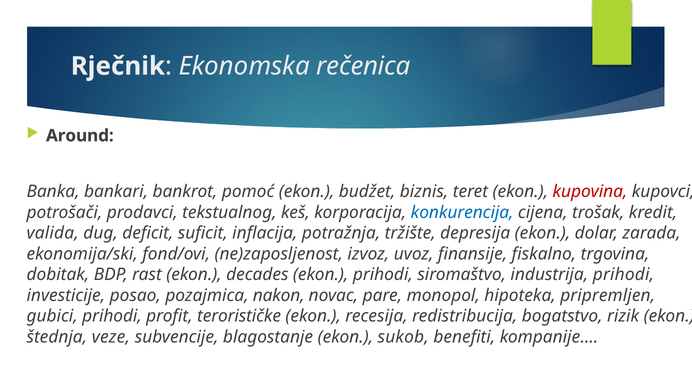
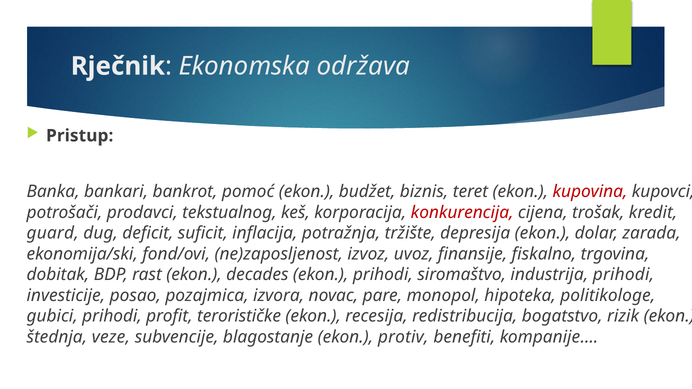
rečenica: rečenica -> održava (363, 66)
Around: Around -> Pristup (80, 136)
konkurencija colour: blue -> red (462, 212)
valida: valida -> guard (53, 233)
nakon: nakon -> izvora (279, 295)
pripremljen: pripremljen -> politikologe (608, 295)
sukob: sukob -> protiv (403, 337)
